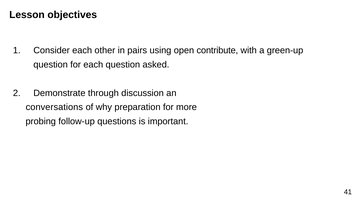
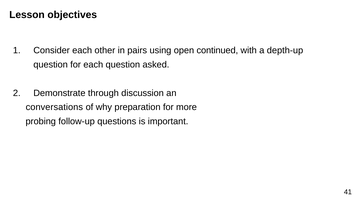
contribute: contribute -> continued (217, 50)
green-up: green-up -> depth-up (285, 50)
